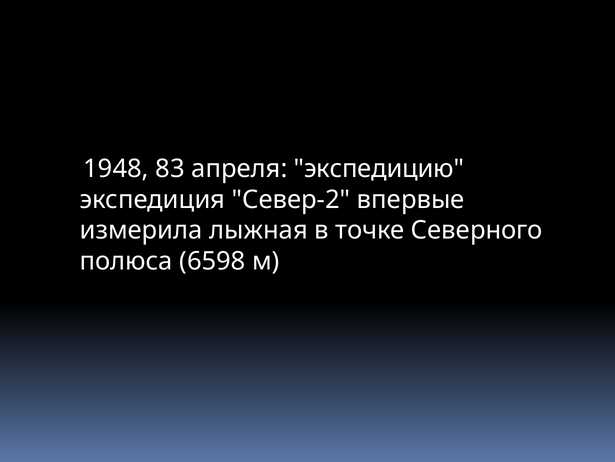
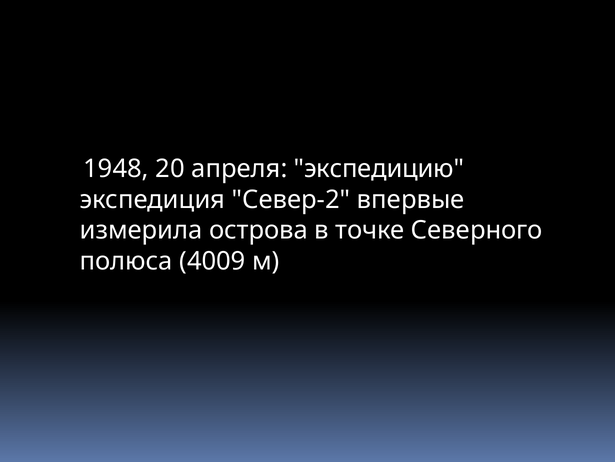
83: 83 -> 20 (170, 168)
лыжная: лыжная -> острова (259, 230)
6598: 6598 -> 4009 (212, 261)
